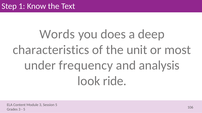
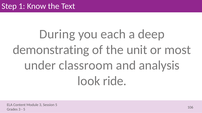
Words: Words -> During (57, 34)
does: does -> each (113, 34)
characteristics: characteristics -> demonstrating (51, 50)
frequency: frequency -> classroom (86, 66)
